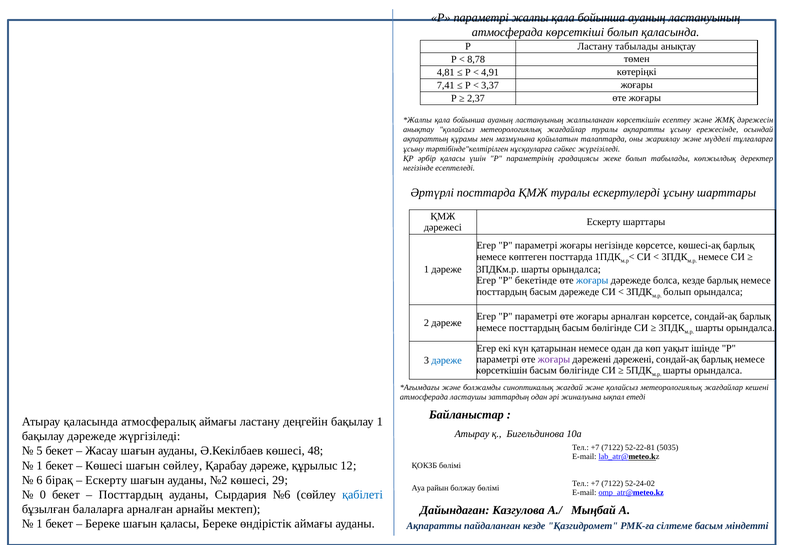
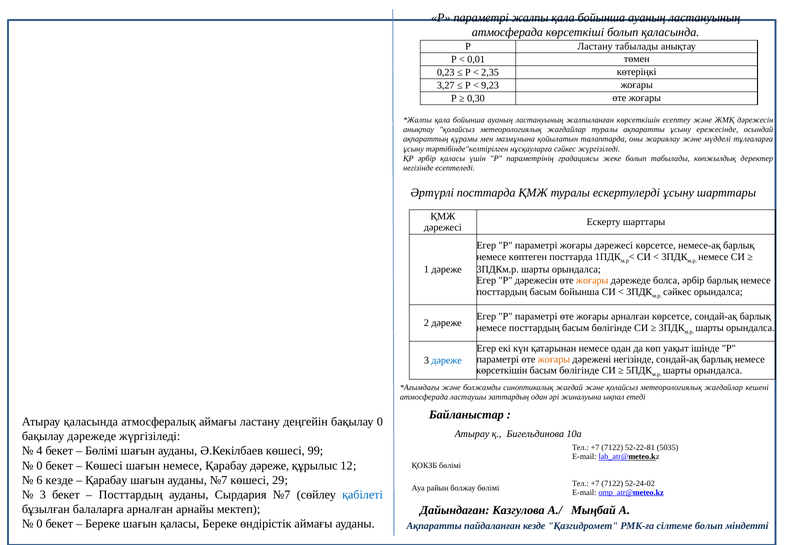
8,78: 8,78 -> 0,01 (476, 60)
4,81: 4,81 -> 0,23 (446, 73)
4,91: 4,91 -> 2,35 (490, 73)
7,41: 7,41 -> 3,27 (446, 86)
3,37: 3,37 -> 9,23 (490, 86)
2,37: 2,37 -> 0,30 (476, 99)
жоғары негізінде: негізінде -> дәрежесі (614, 246)
көшесі-ақ: көшесі-ақ -> немесе-ақ (699, 246)
P бекетінде: бекетінде -> дәрежесін (536, 281)
жоғары colour: blue -> orange (592, 281)
болса кезде: кезде -> әрбір (693, 281)
басым дәрежеде: дәрежеде -> бойынша (579, 292)
болып: болып -> сәйкес (677, 292)
жоғары colour: purple -> orange (554, 360)
дәрежені дәрежені: дәрежені -> негізінде (634, 360)
бақылау 1: 1 -> 0 (380, 422)
5: 5 -> 4 (39, 451)
Жасау: Жасау -> Бөлімі (102, 451)
48: 48 -> 99 (315, 451)
1: 1 -> 0 (39, 466)
шағын сөйлеу: сөйлеу -> немесе (183, 466)
6 бірақ: бірақ -> кезде (59, 481)
Ескерту: Ескерту -> Қарабау (106, 481)
ауданы №2: №2 -> №7 (219, 481)
0: 0 -> 3 (43, 495)
Сырдария №6: №6 -> №7 (282, 495)
1: 1 -> 0 (39, 524)
сілтеме басым: басым -> болып (709, 526)
